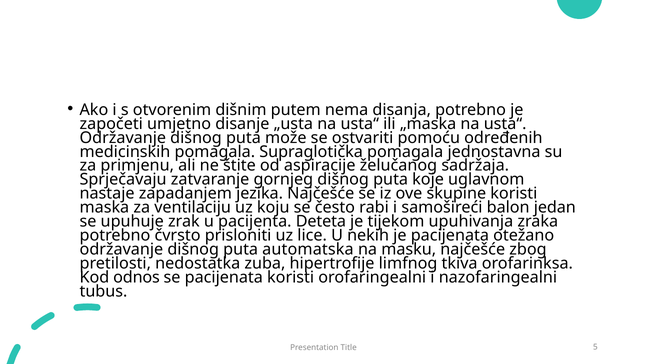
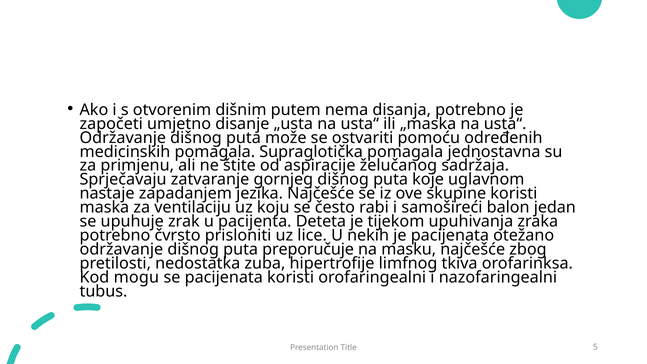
automatska: automatska -> preporučuje (308, 250)
odnos: odnos -> mogu (136, 277)
